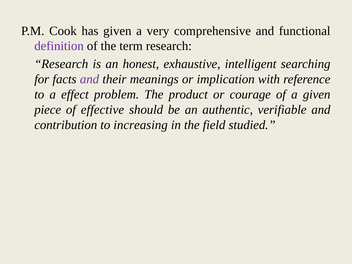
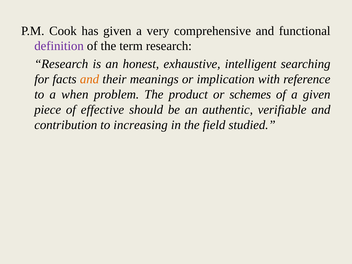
and colour: purple -> orange (90, 79)
effect: effect -> when (75, 94)
courage: courage -> schemes (250, 94)
